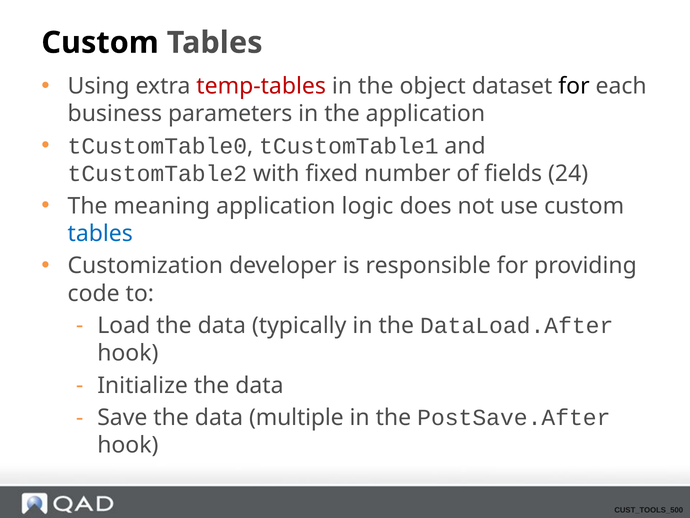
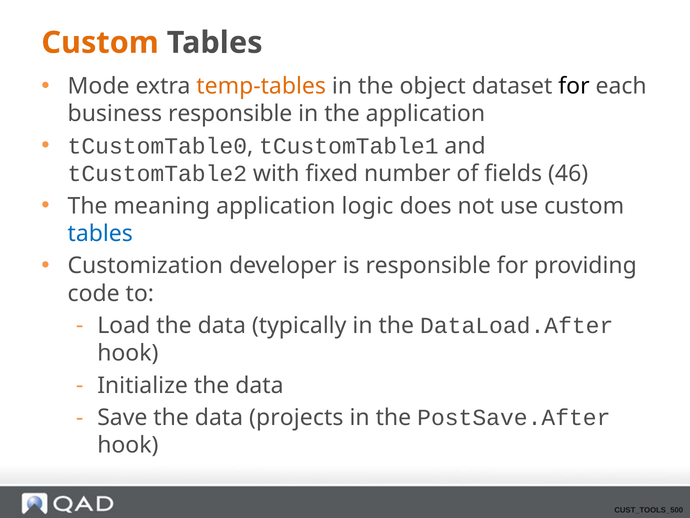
Custom colour: black -> orange (100, 43)
Using: Using -> Mode (99, 86)
temp-tables colour: red -> orange (261, 86)
business parameters: parameters -> responsible (230, 114)
24: 24 -> 46 (568, 174)
multiple: multiple -> projects (296, 417)
